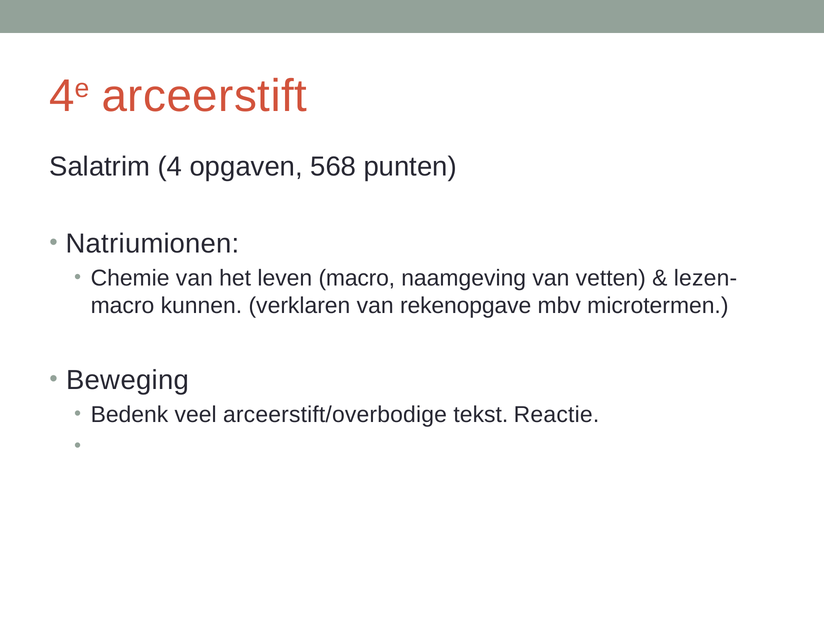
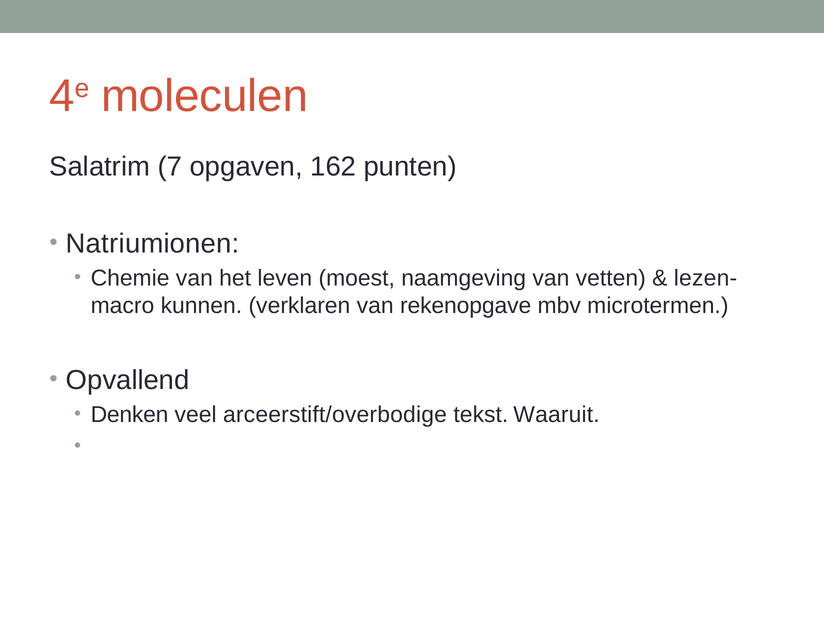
arceerstift: arceerstift -> moleculen (205, 96)
4: 4 -> 7 (170, 167)
568: 568 -> 162 (333, 167)
leven macro: macro -> moest (357, 278)
Beweging: Beweging -> Opvallend (128, 380)
Bedenk: Bedenk -> Denken (130, 414)
Reactie: Reactie -> Waaruit (557, 414)
